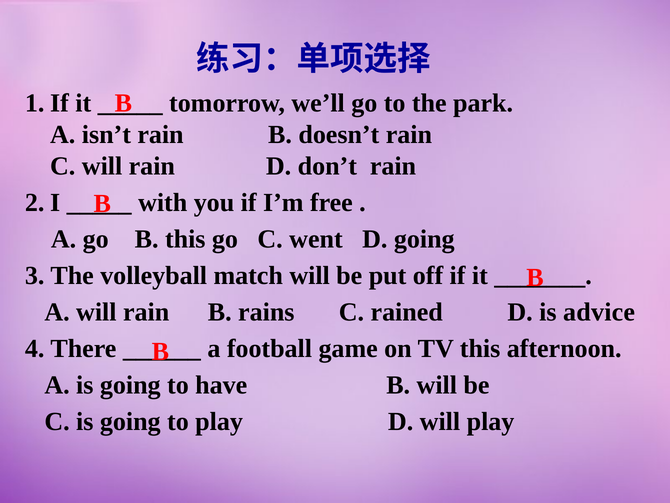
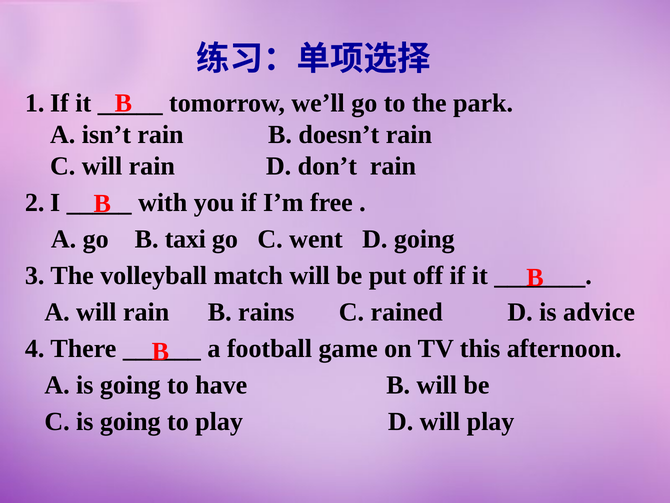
B this: this -> taxi (185, 239)
